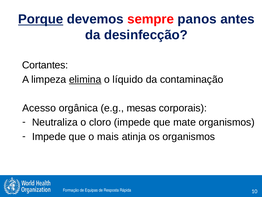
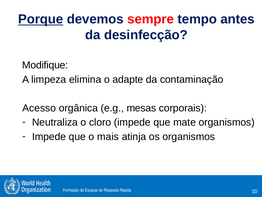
panos: panos -> tempo (197, 19)
Cortantes: Cortantes -> Modifique (45, 65)
elimina underline: present -> none (85, 79)
líquido: líquido -> adapte (128, 79)
